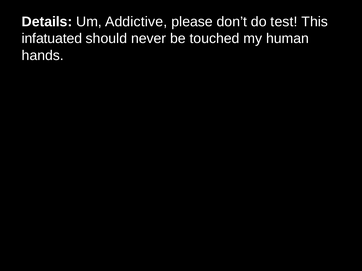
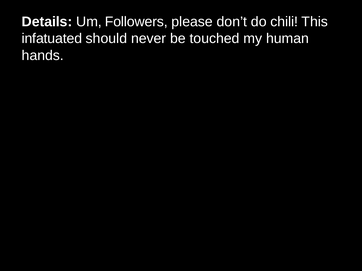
Addictive: Addictive -> Followers (136, 22)
test: test -> chili (284, 22)
